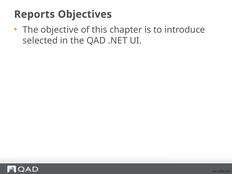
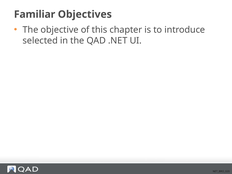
Reports: Reports -> Familiar (35, 14)
